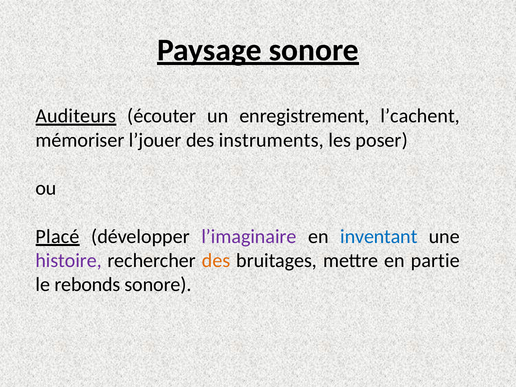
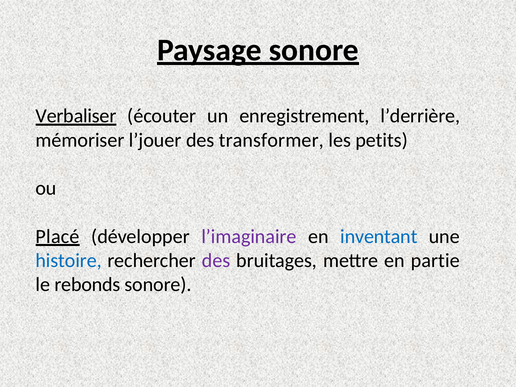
Auditeurs: Auditeurs -> Verbaliser (76, 116)
l’cachent: l’cachent -> l’derrière (420, 116)
instruments: instruments -> transformer (271, 140)
poser: poser -> petits (382, 140)
histoire colour: purple -> blue (69, 261)
des colour: orange -> purple (216, 261)
